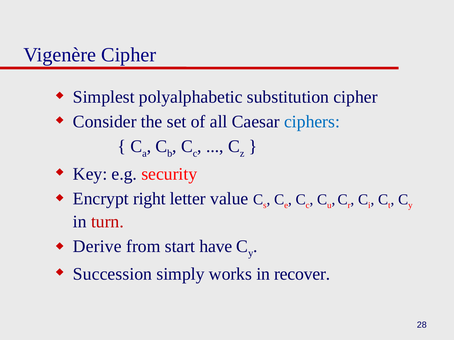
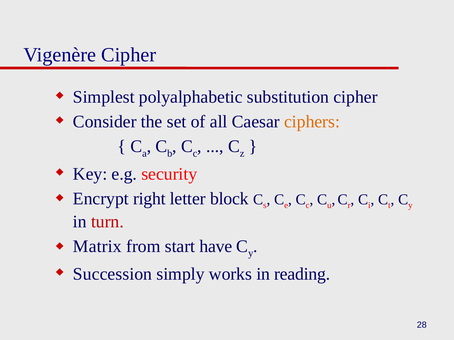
ciphers colour: blue -> orange (312, 122)
value: value -> block (229, 199)
Derive: Derive -> Matrix (97, 247)
recover: recover -> reading (302, 274)
